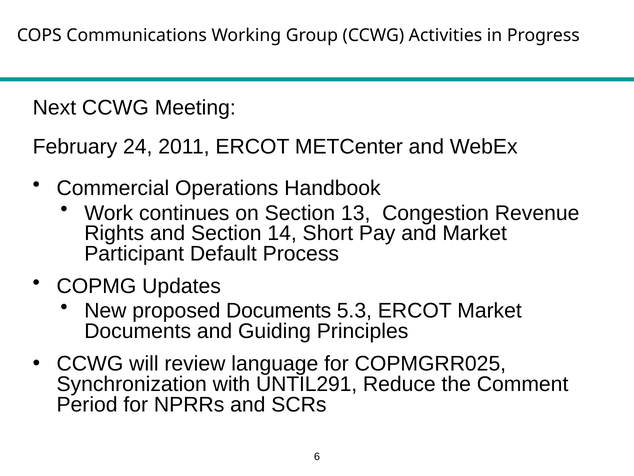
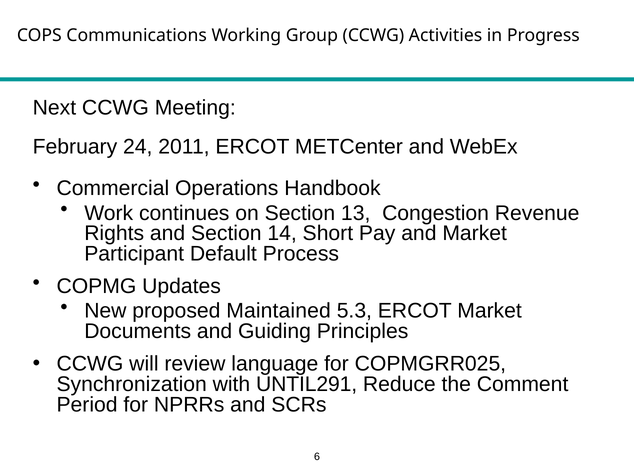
proposed Documents: Documents -> Maintained (279, 311)
